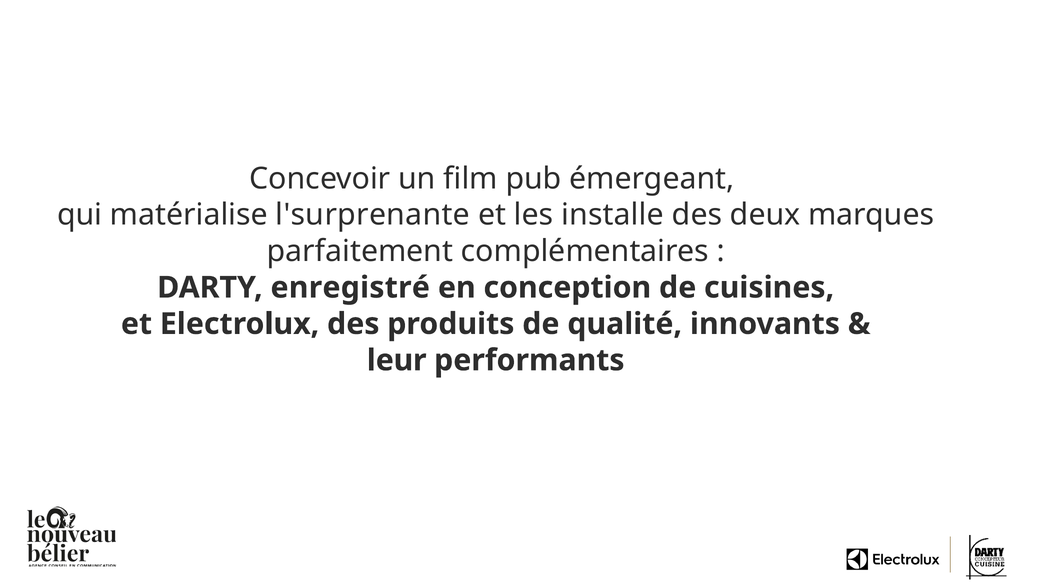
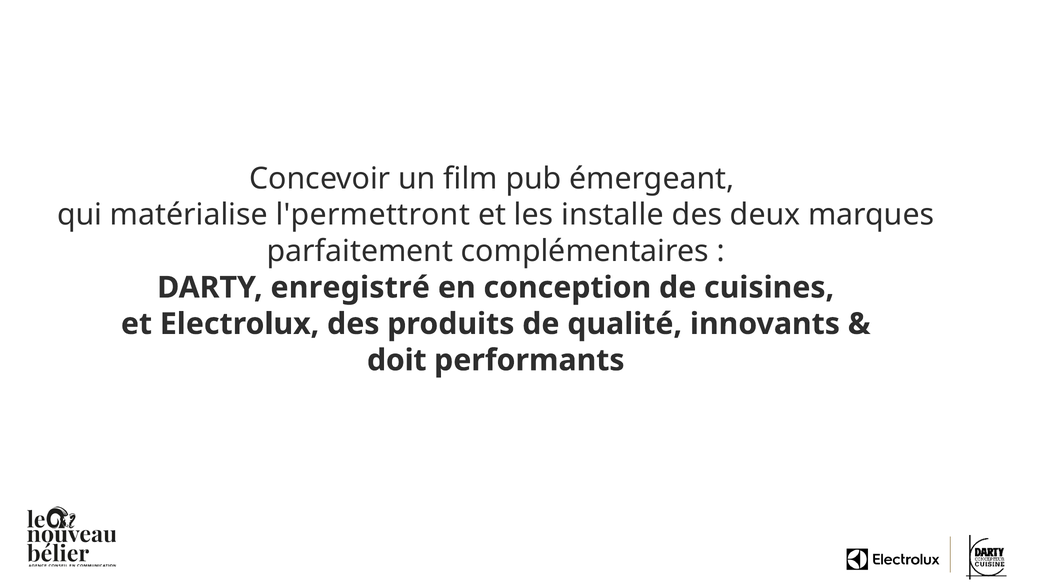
l'surprenante: l'surprenante -> l'permettront (373, 215)
leur: leur -> doit (397, 361)
